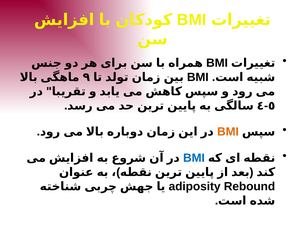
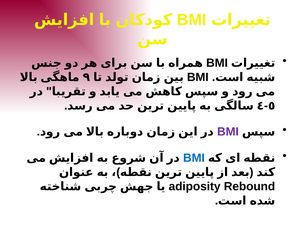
BMI colour: orange -> purple (228, 132)
